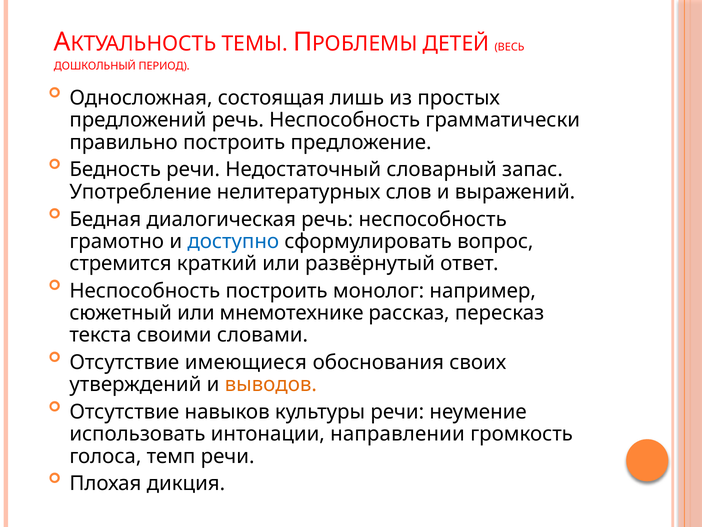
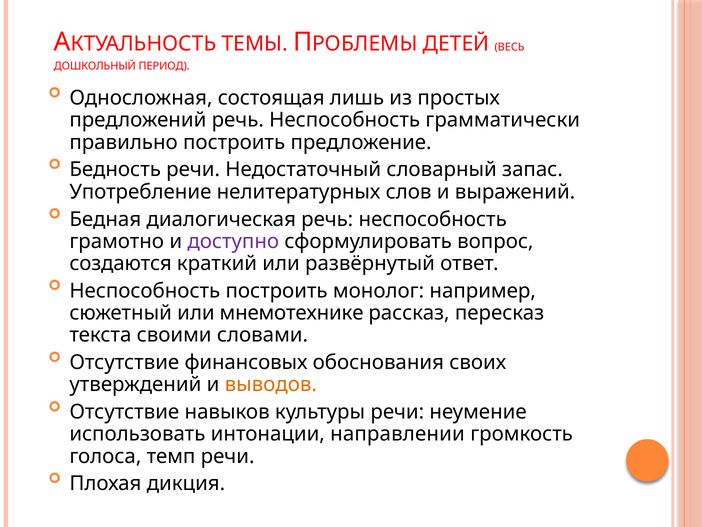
доступно colour: blue -> purple (233, 241)
стремится: стремится -> создаются (121, 263)
имеющиеся: имеющиеся -> финансовых (246, 362)
